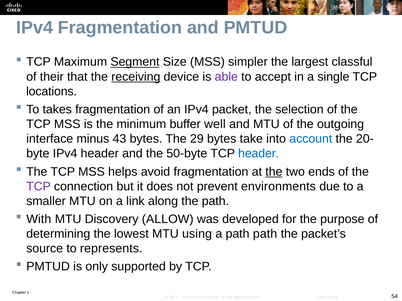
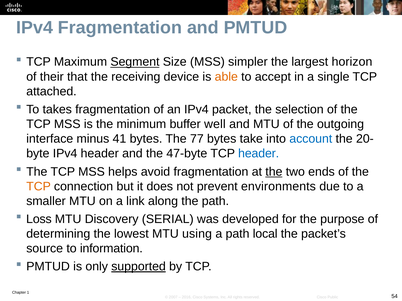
classful: classful -> horizon (352, 62)
receiving underline: present -> none (136, 77)
able colour: purple -> orange (226, 77)
locations: locations -> attached (51, 92)
43: 43 -> 41 (119, 139)
29: 29 -> 77 (197, 139)
50-byte: 50-byte -> 47-byte (187, 154)
TCP colour: purple -> orange (39, 187)
With: With -> Loss (39, 219)
ALLOW: ALLOW -> SERIAL (168, 219)
path path: path -> local (265, 234)
represents: represents -> information (111, 249)
supported underline: none -> present (139, 267)
